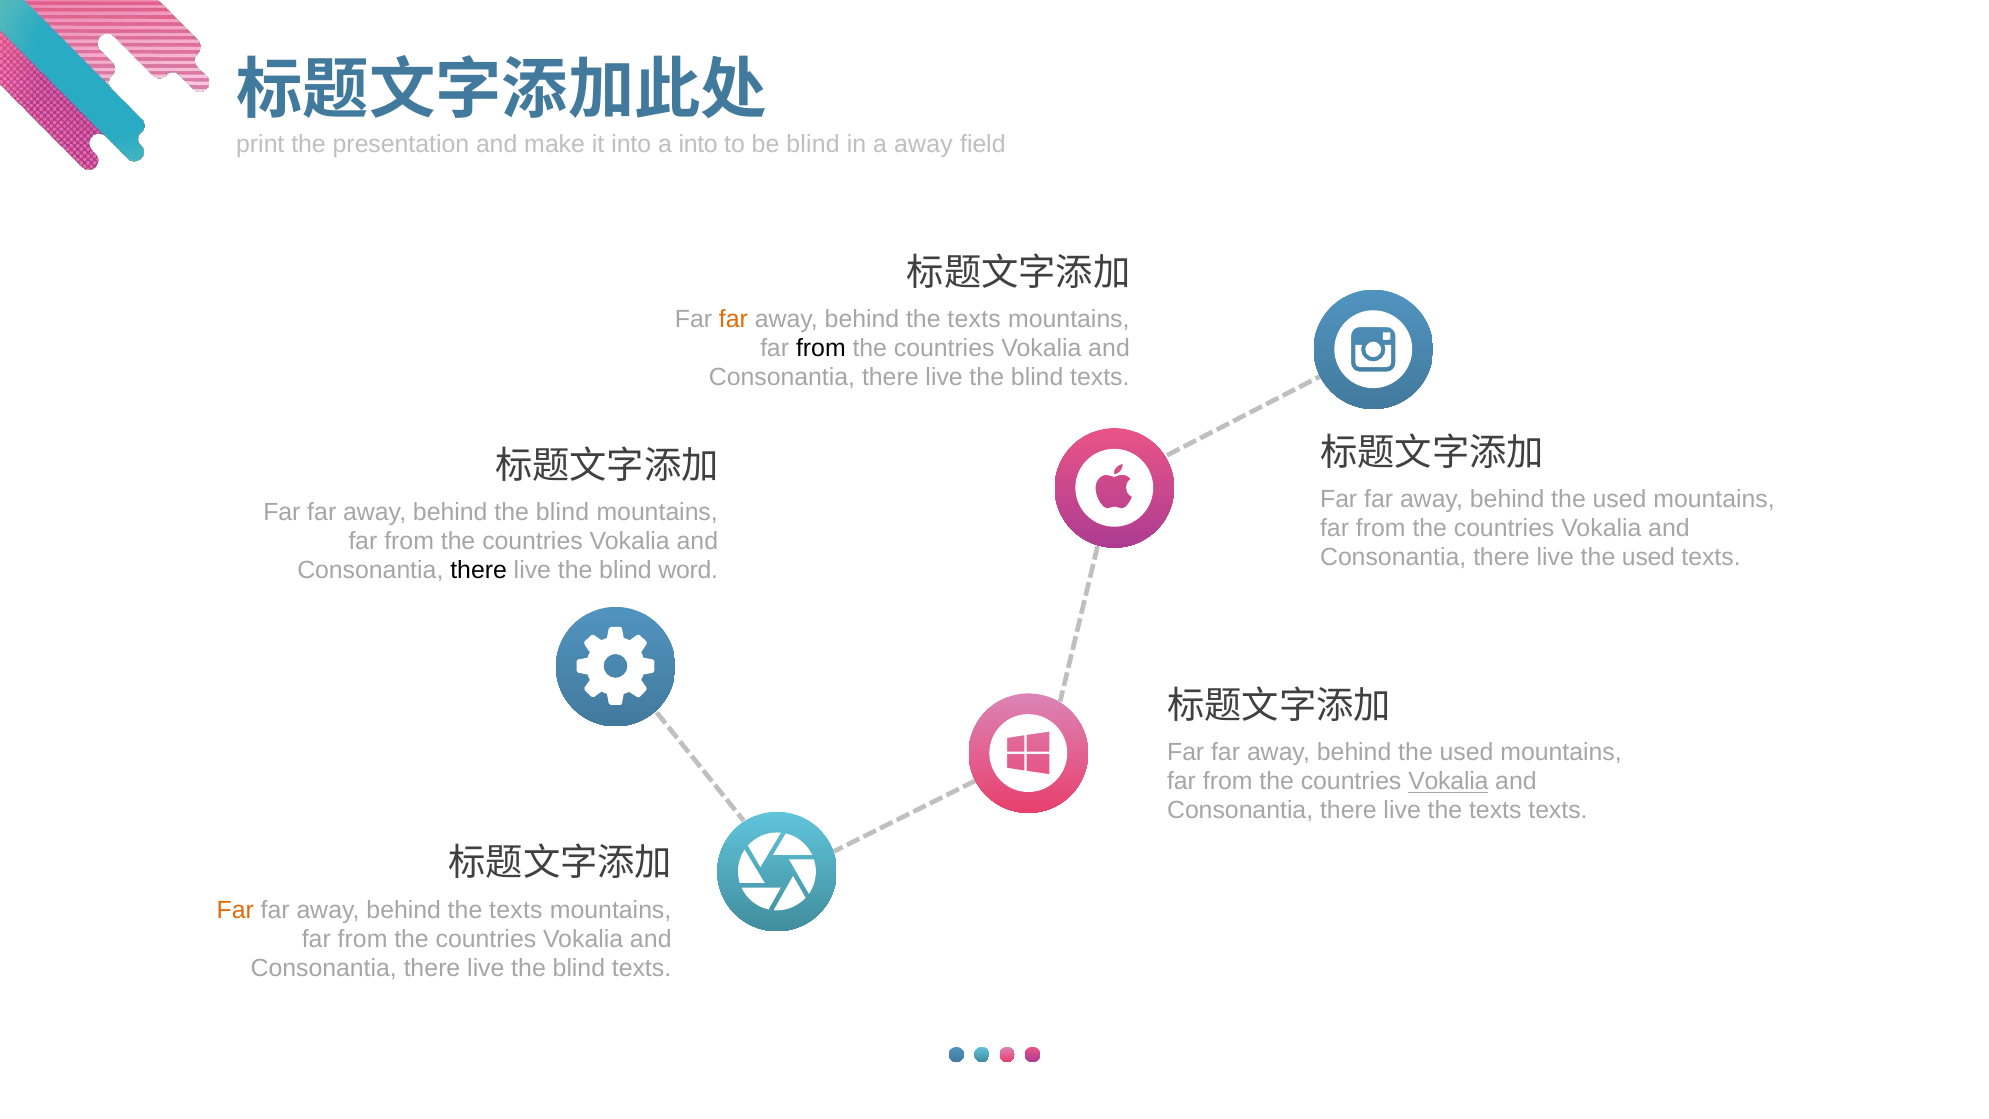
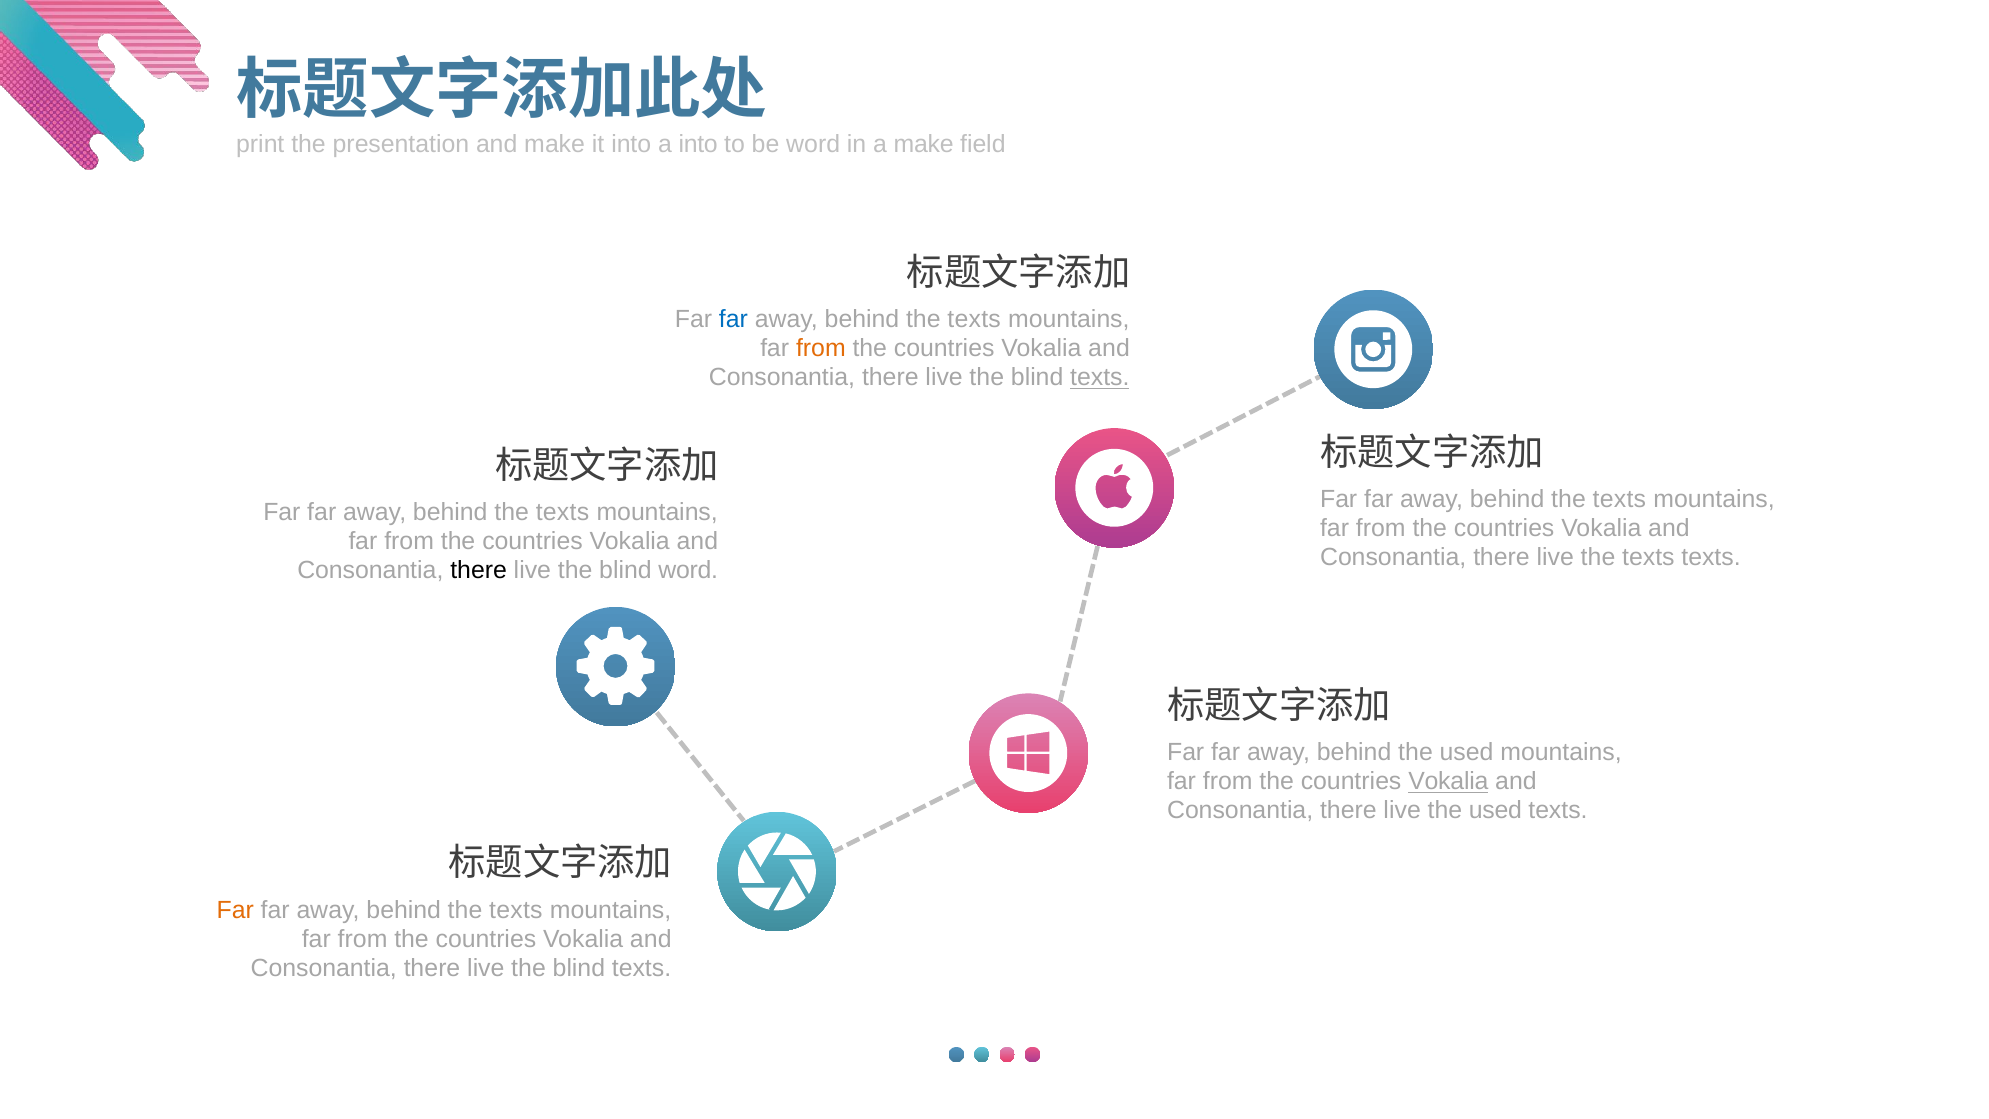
be blind: blind -> word (813, 144)
a away: away -> make (924, 144)
far colour: orange -> blue (733, 320)
from colour: black -> orange (821, 349)
texts underline: none -> present (1100, 378)
used: used -> texts (1619, 499)
blind: blind -> texts (563, 512)
live the used: used -> texts (1648, 557)
live the texts: texts -> used (1495, 811)
